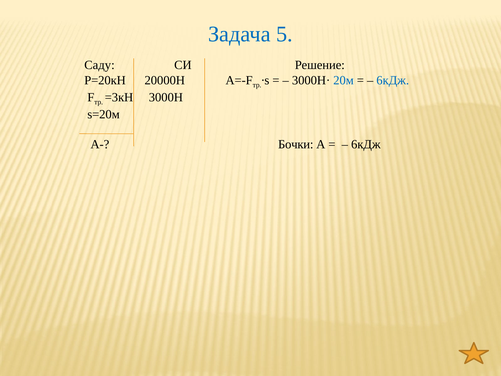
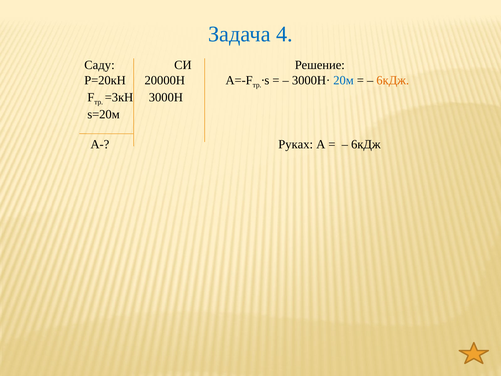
5: 5 -> 4 (284, 34)
6кДж colour: blue -> orange (393, 80)
Бочки: Бочки -> Руках (296, 144)
